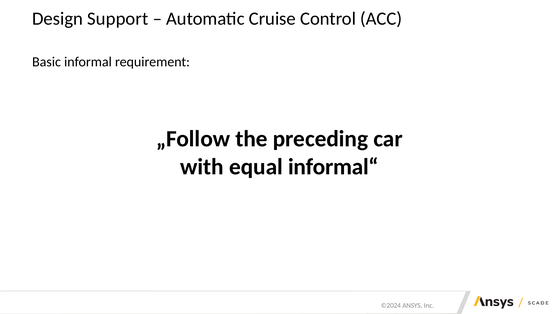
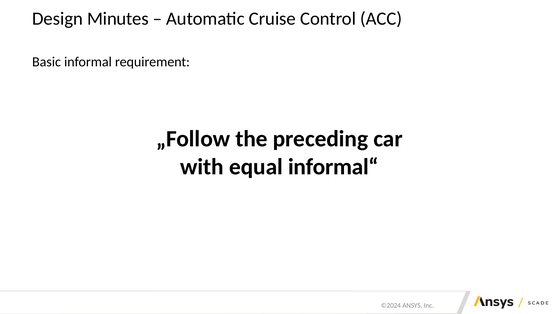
Support: Support -> Minutes (118, 19)
